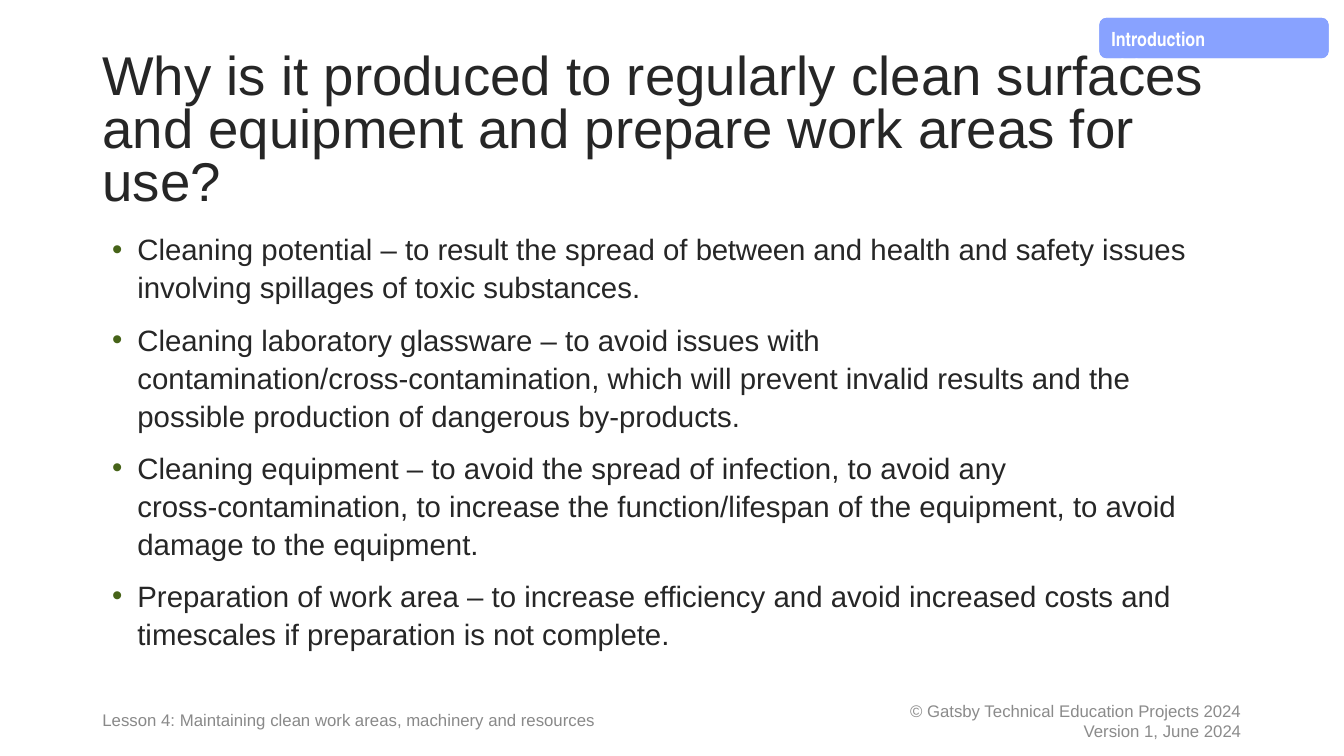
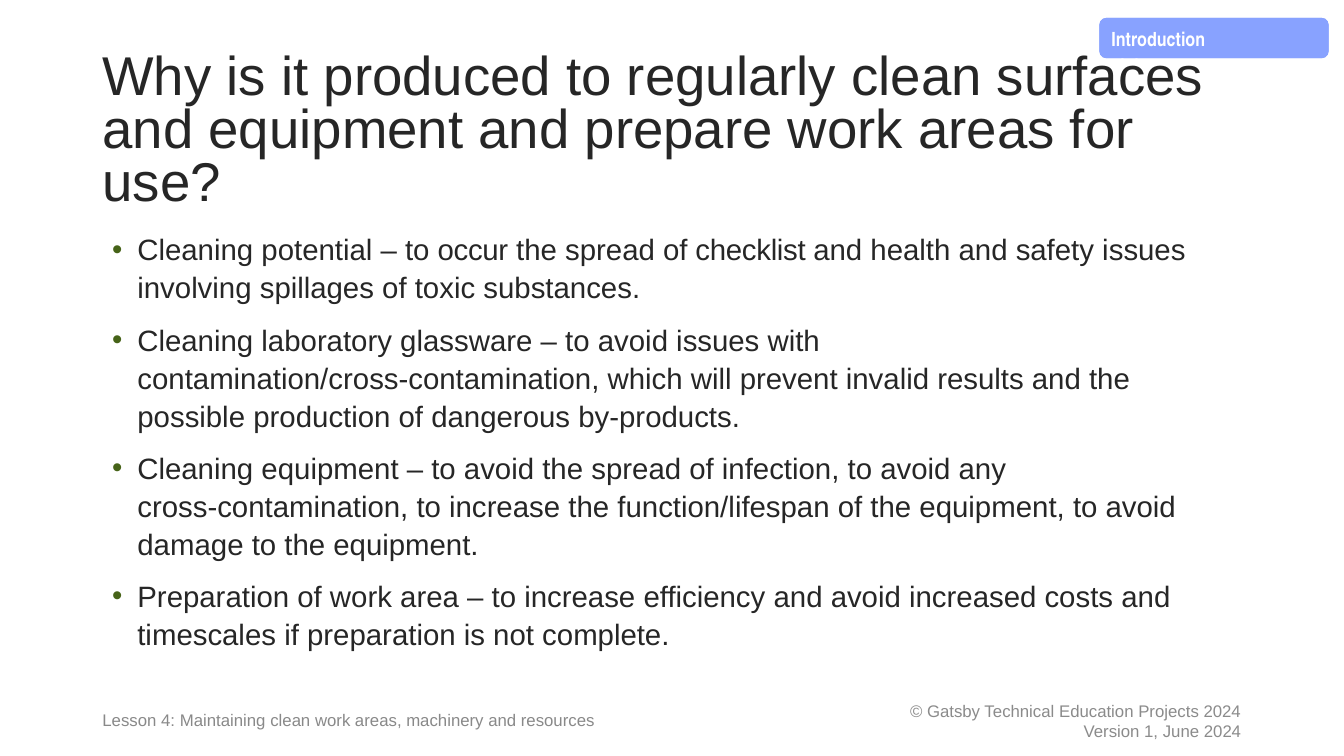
result: result -> occur (473, 251)
between: between -> checklist (751, 251)
